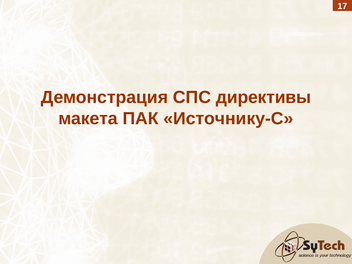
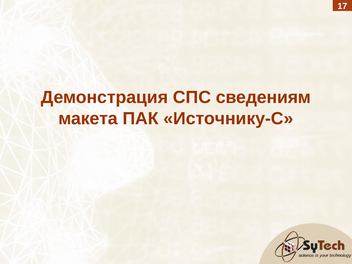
директивы: директивы -> сведениям (263, 97)
